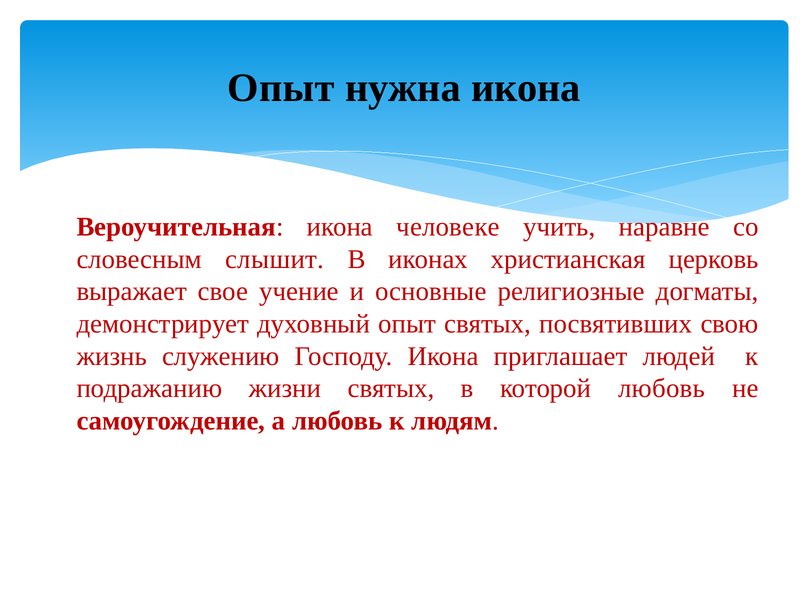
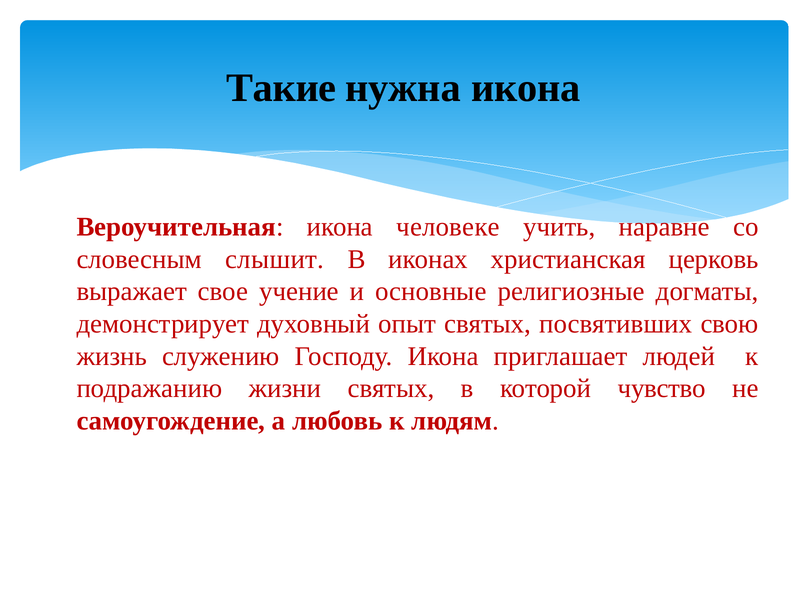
Опыт: Опыт -> Такие (281, 88)
которой любовь: любовь -> чувство (662, 389)
